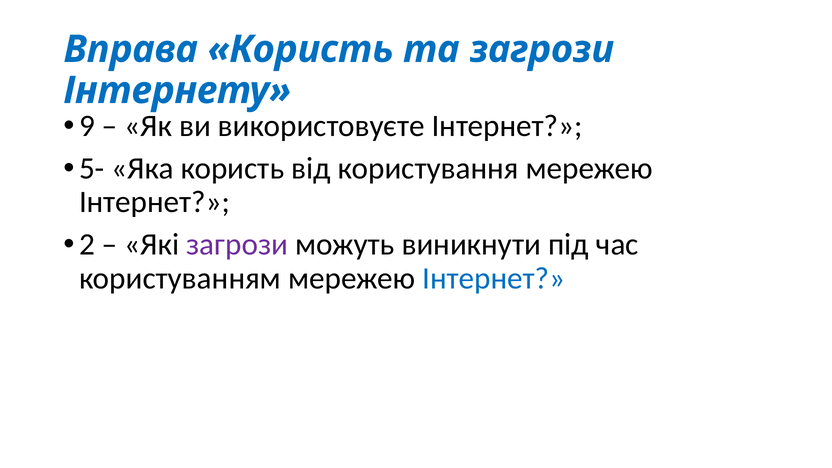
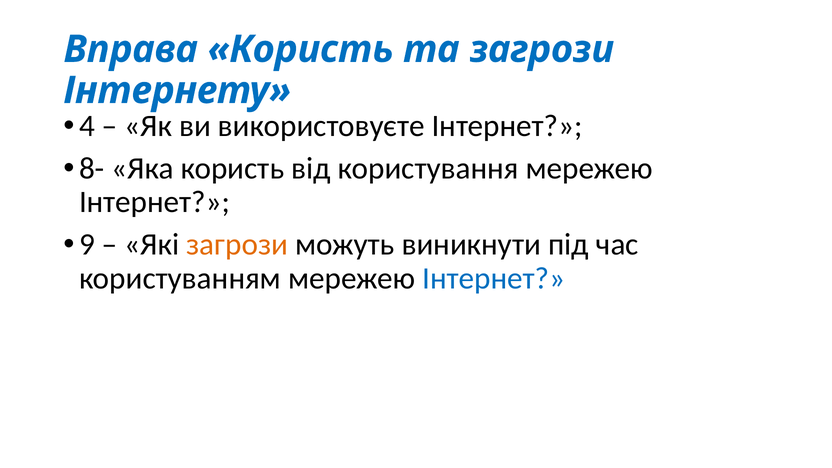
9: 9 -> 4 (87, 126)
5-: 5- -> 8- (92, 168)
2: 2 -> 9 (87, 245)
загрози colour: purple -> orange (237, 245)
